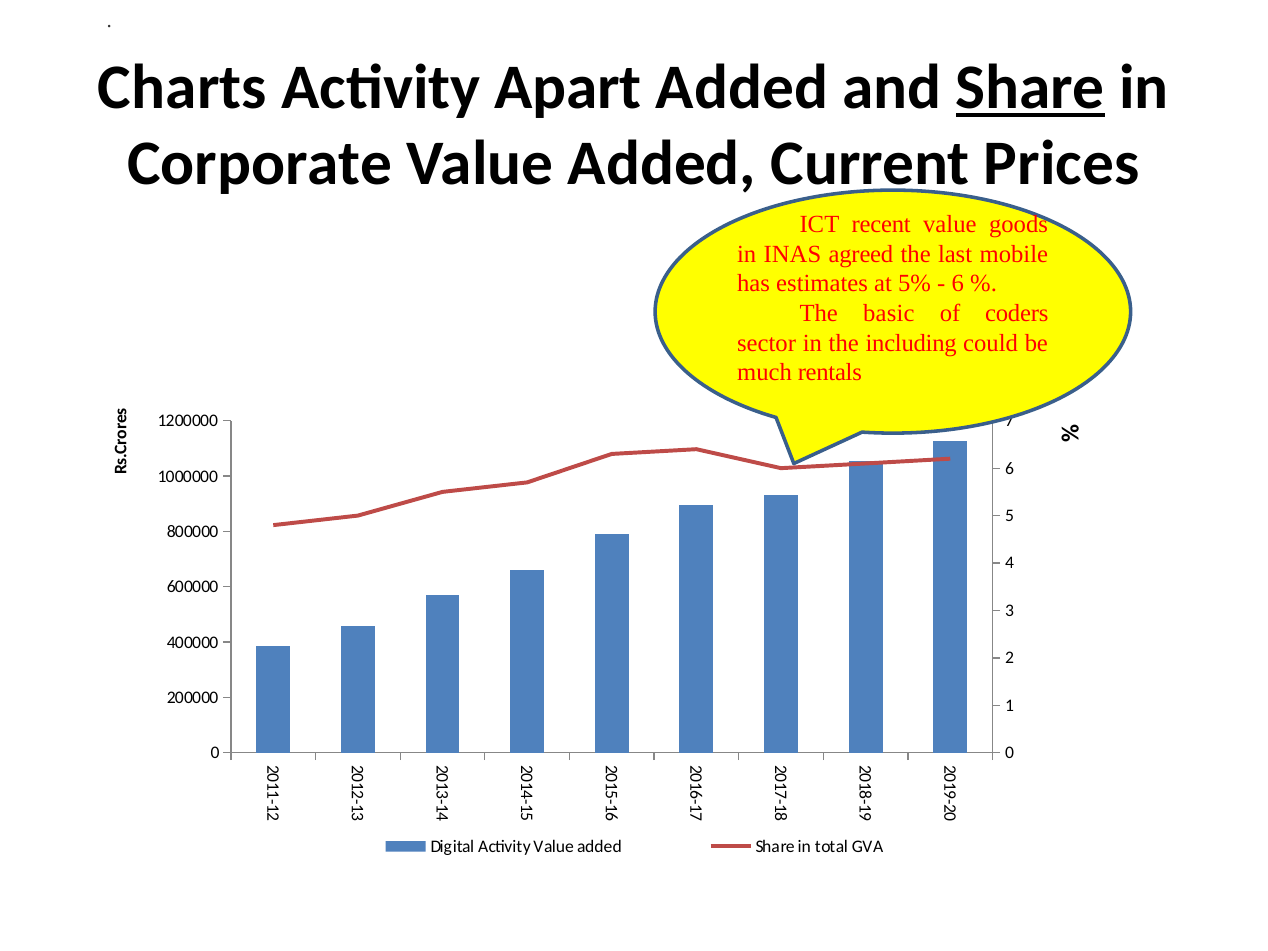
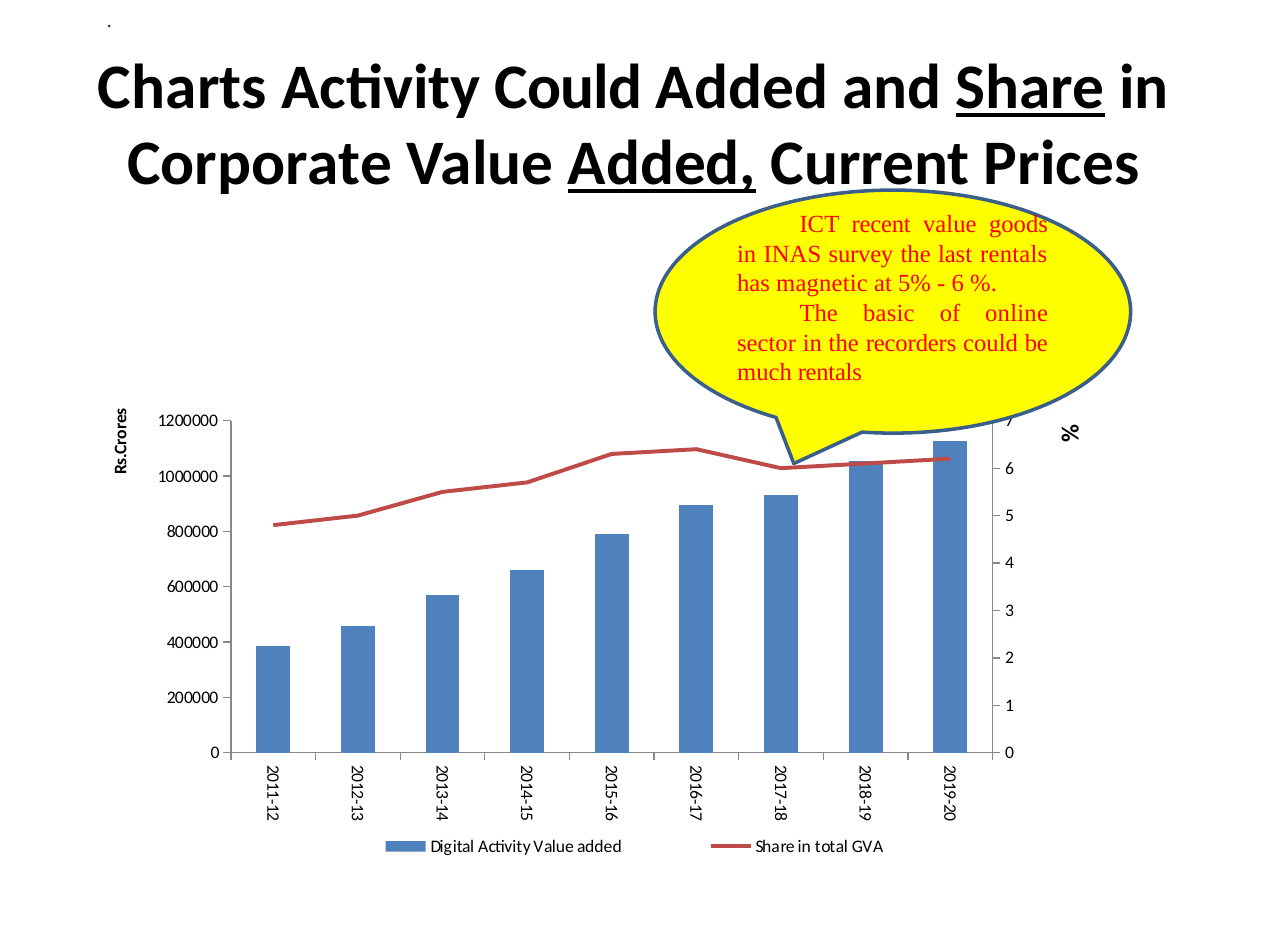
Activity Apart: Apart -> Could (569, 88)
Added underline: none -> present (662, 164)
agreed: agreed -> survey (861, 254)
last mobile: mobile -> rentals (1014, 254)
estimates: estimates -> magnetic (822, 284)
coders: coders -> online (1017, 313)
including: including -> recorders (911, 343)
